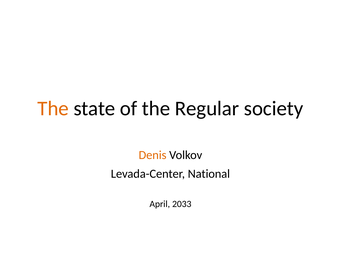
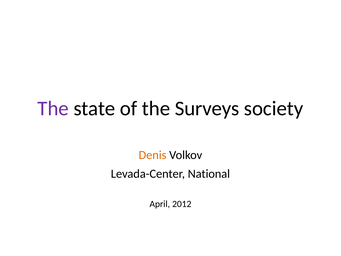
The colour: orange -> purple (53, 108)
Regular: Regular -> Surveys (207, 108)
2033: 2033 -> 2012 (182, 204)
